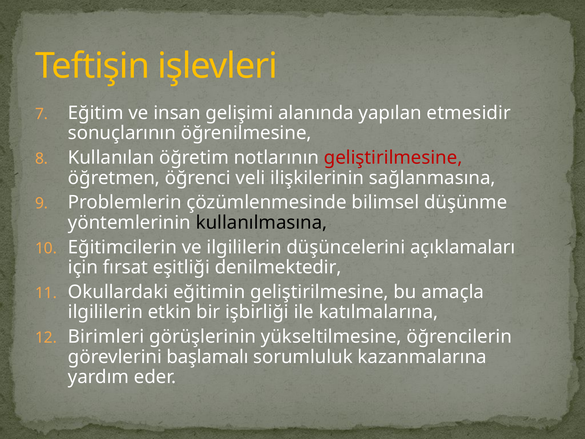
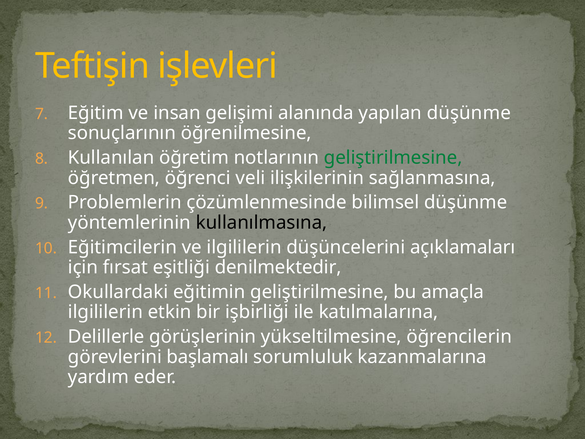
yapılan etmesidir: etmesidir -> düşünme (469, 113)
geliştirilmesine colour: red -> green (393, 158)
Birimleri: Birimleri -> Delillerle (106, 337)
